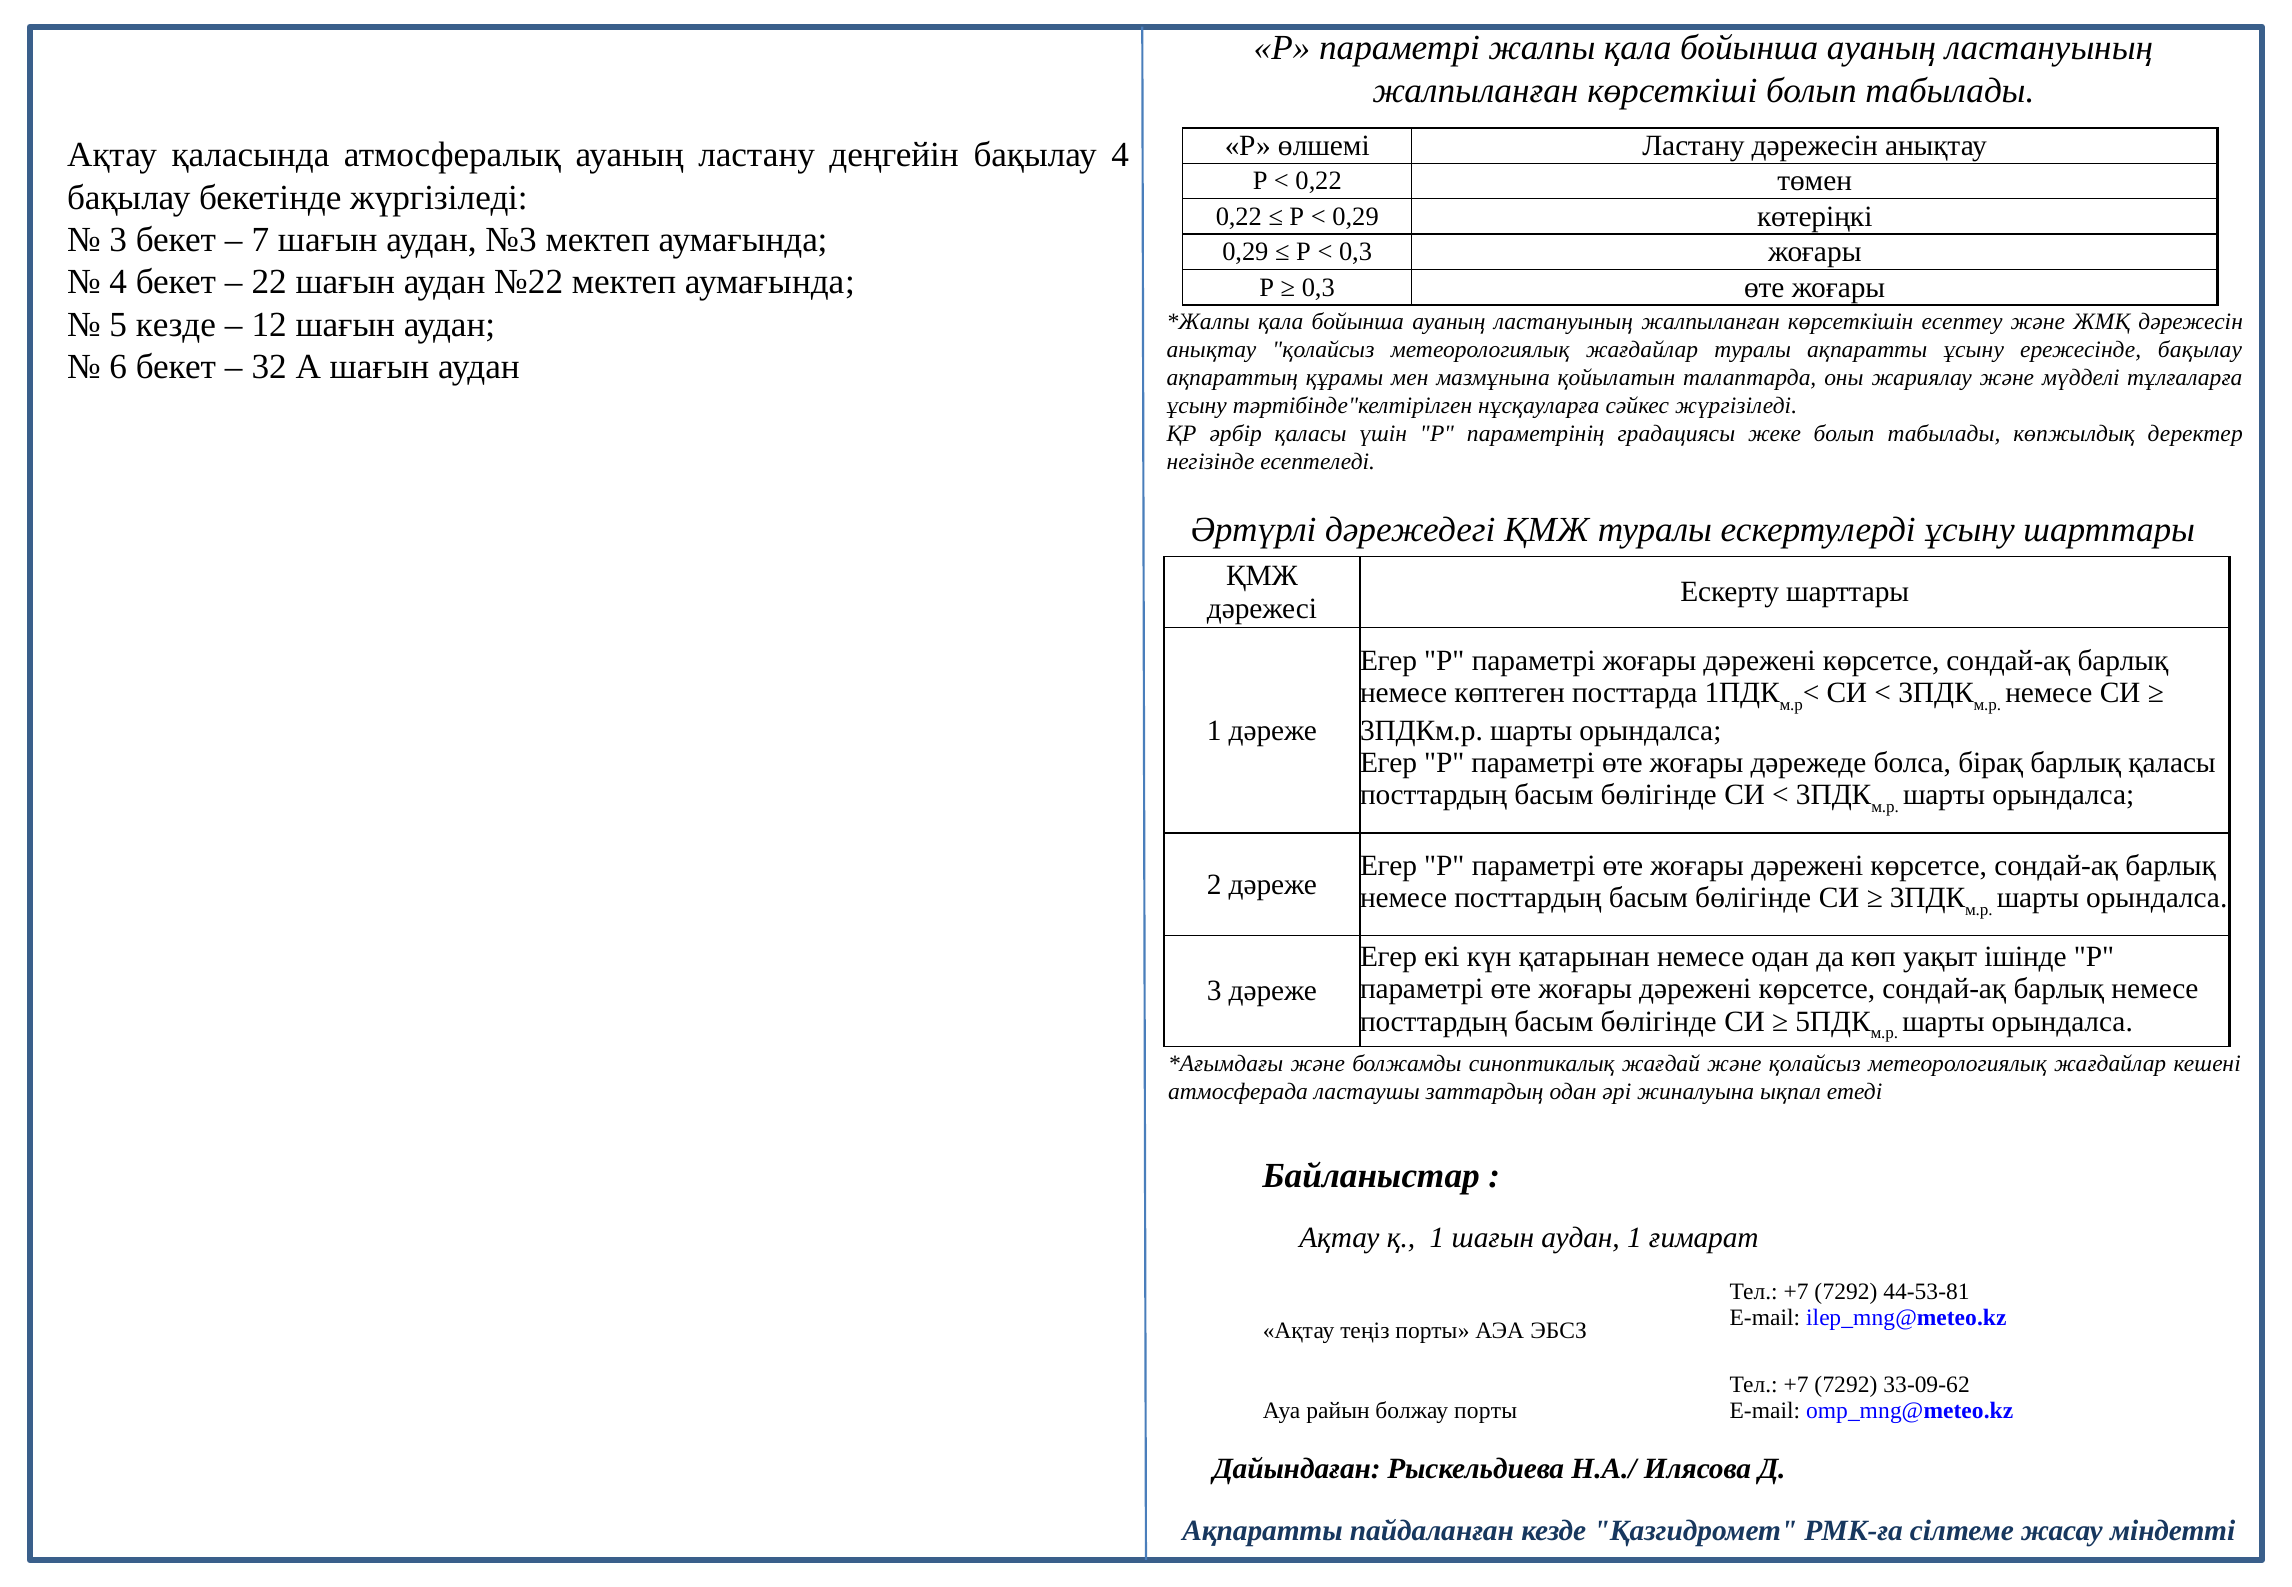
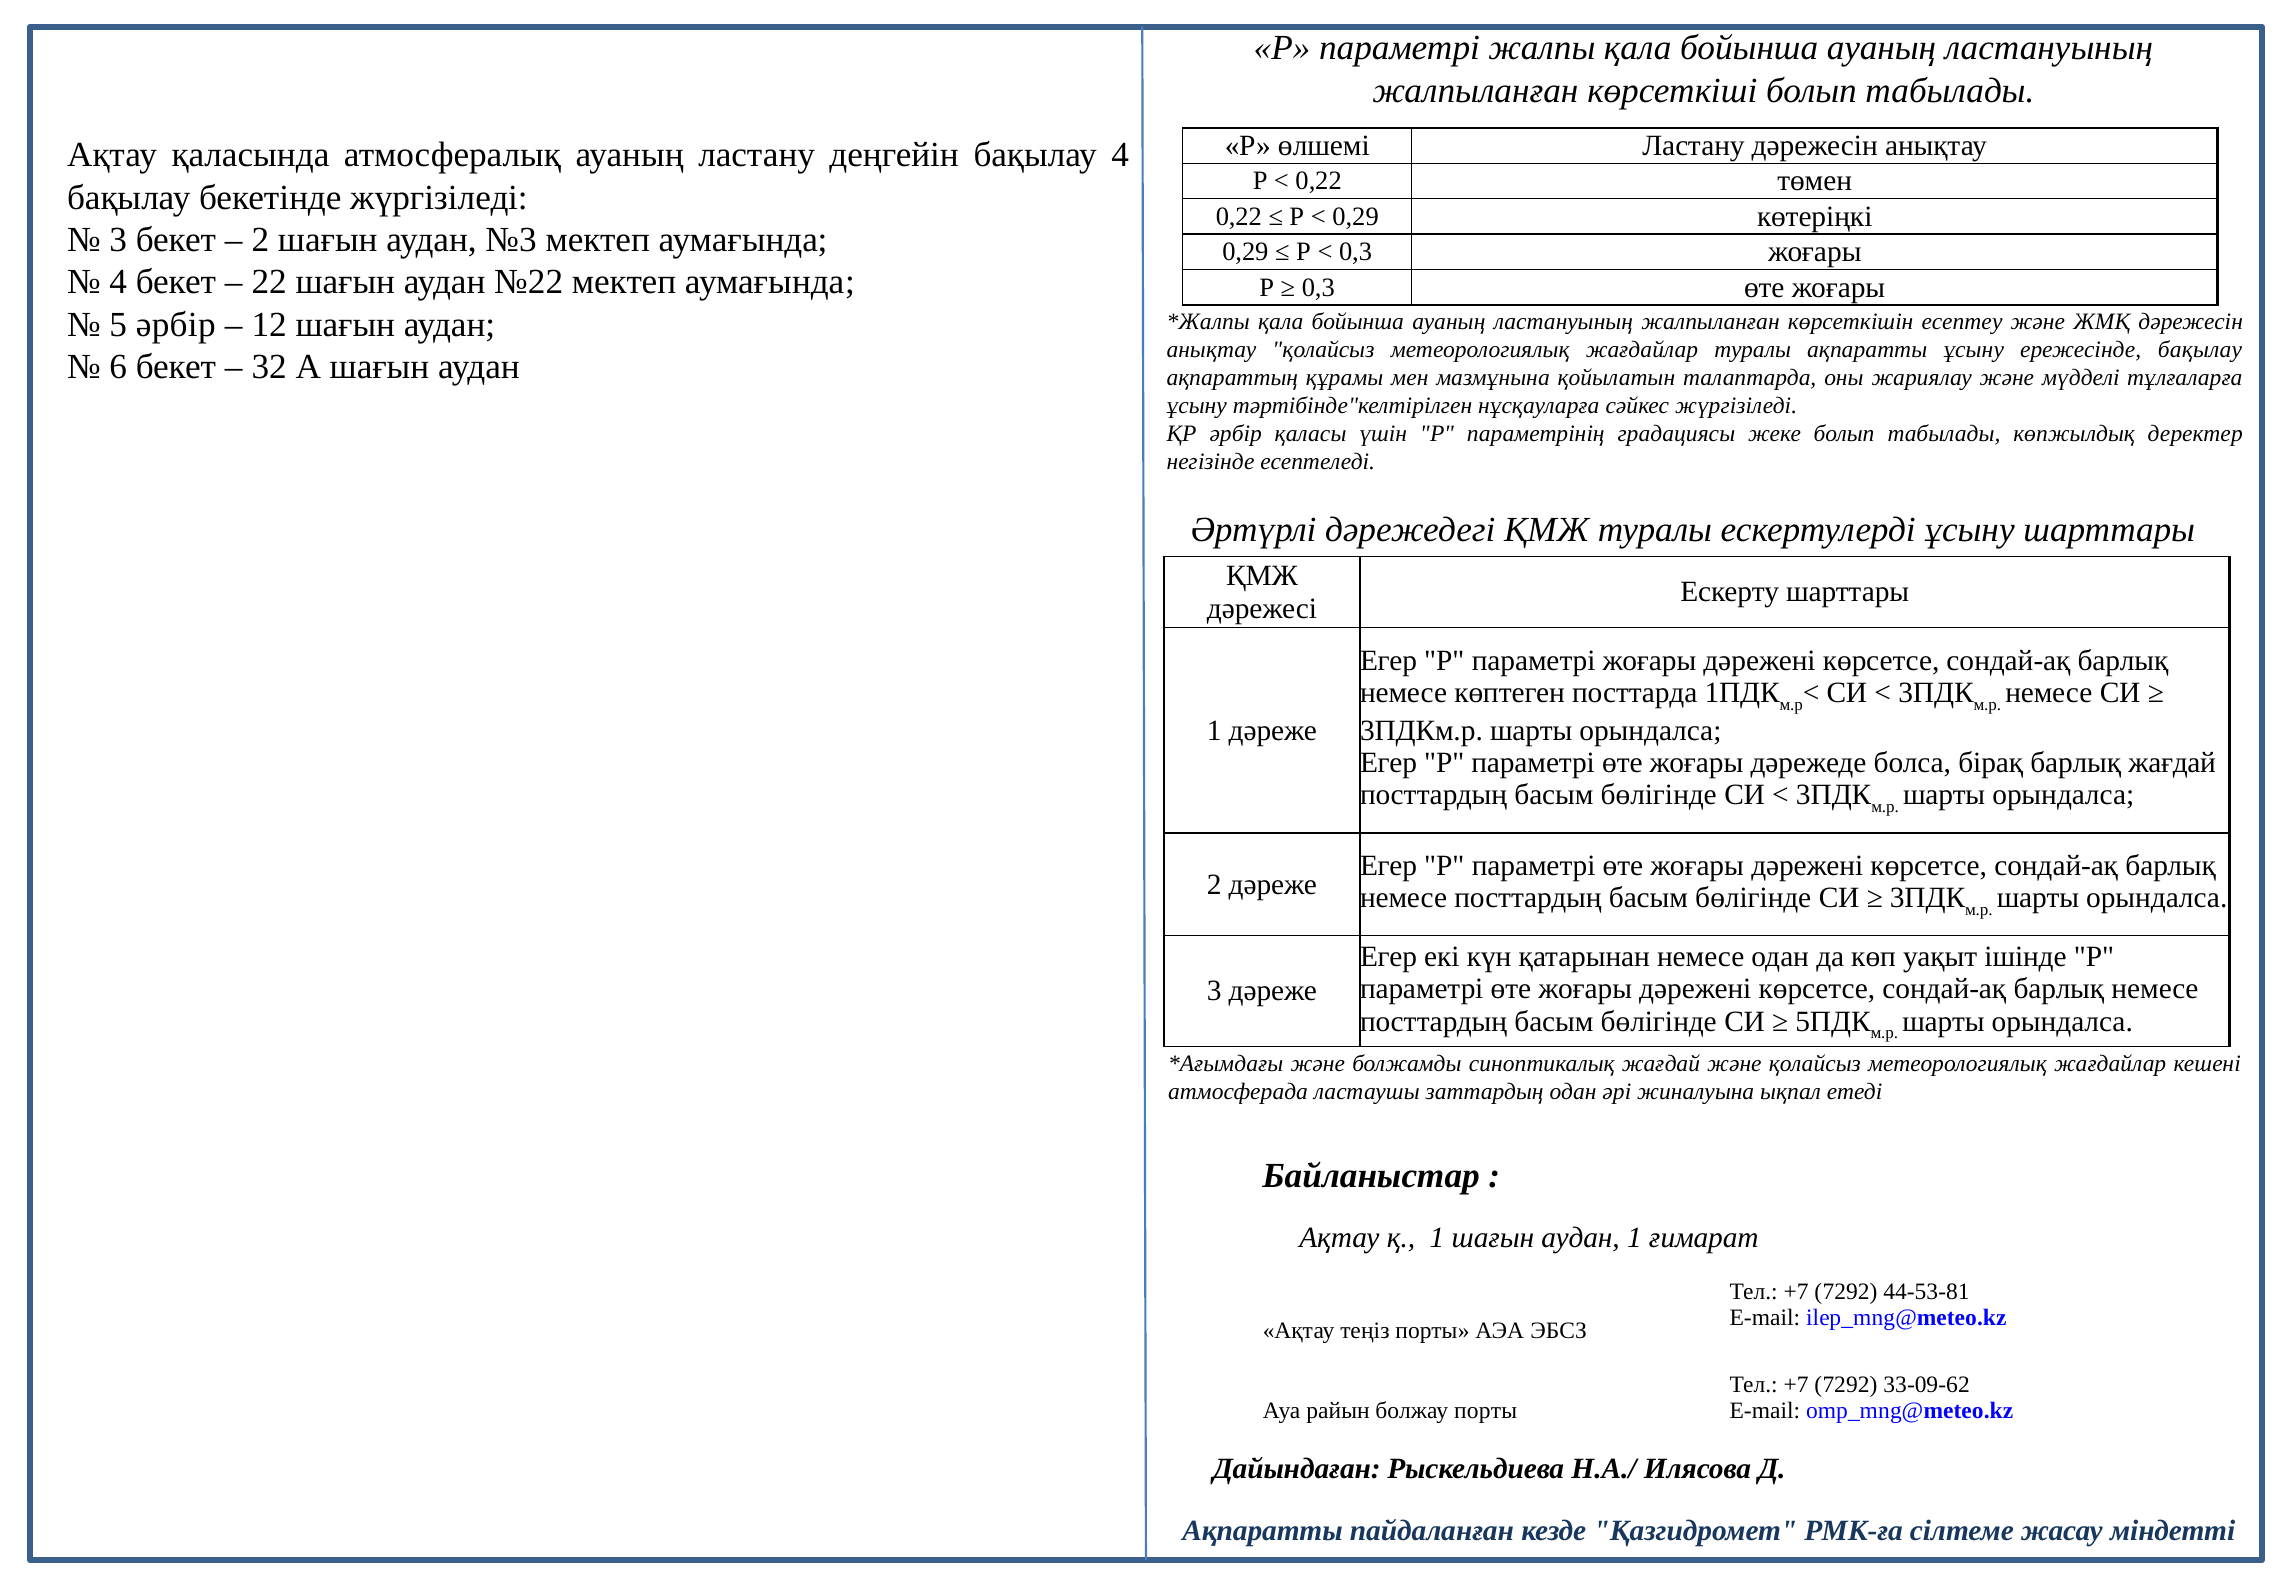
7: 7 -> 2 (260, 240)
5 кезде: кезде -> әрбір (176, 324)
барлық қаласы: қаласы -> жағдай (2172, 763)
